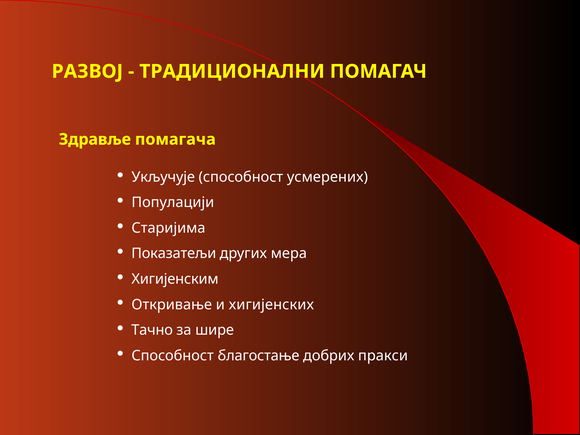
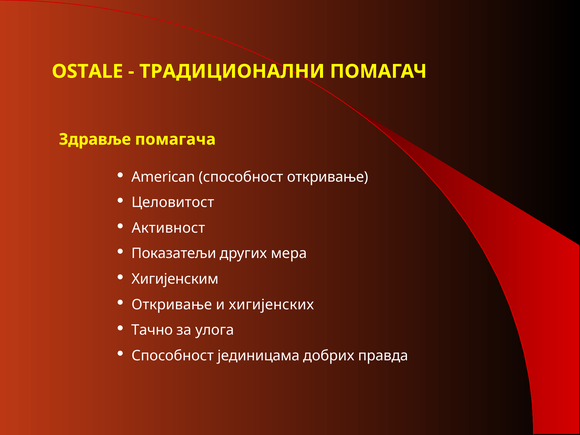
РАЗВОЈ: РАЗВОЈ -> OSTALE (87, 71)
Укључује: Укључује -> American (163, 177)
способност усмерених: усмерених -> откривање (328, 177)
Популацији: Популацији -> Целовитост (173, 203)
Старијима: Старијима -> Активност (168, 228)
шире: шире -> улога (215, 330)
благостање: благостање -> јединицама (258, 356)
пракси: пракси -> правда (383, 356)
